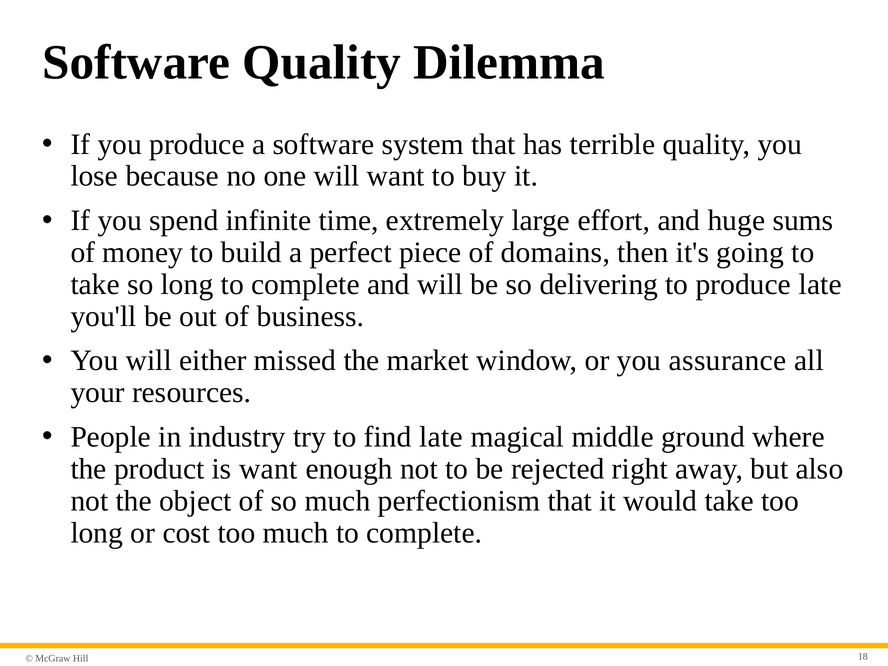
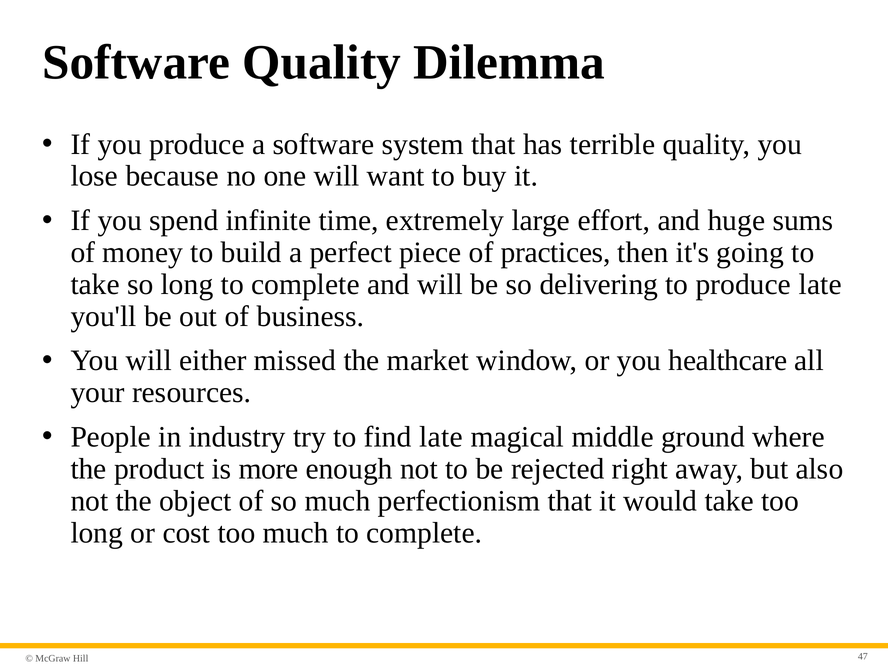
domains: domains -> practices (556, 252)
assurance: assurance -> healthcare (728, 361)
is want: want -> more (269, 469)
18: 18 -> 47 (863, 657)
